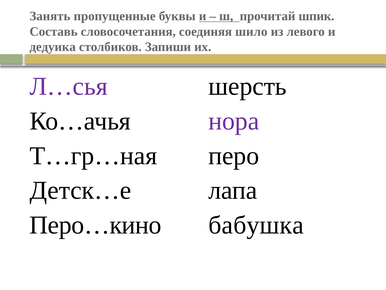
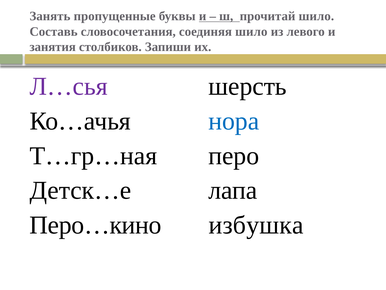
прочитай шпик: шпик -> шило (316, 16)
дедуика: дедуика -> занятия (53, 47)
нора colour: purple -> blue (234, 121)
бабушка: бабушка -> избушка (256, 225)
